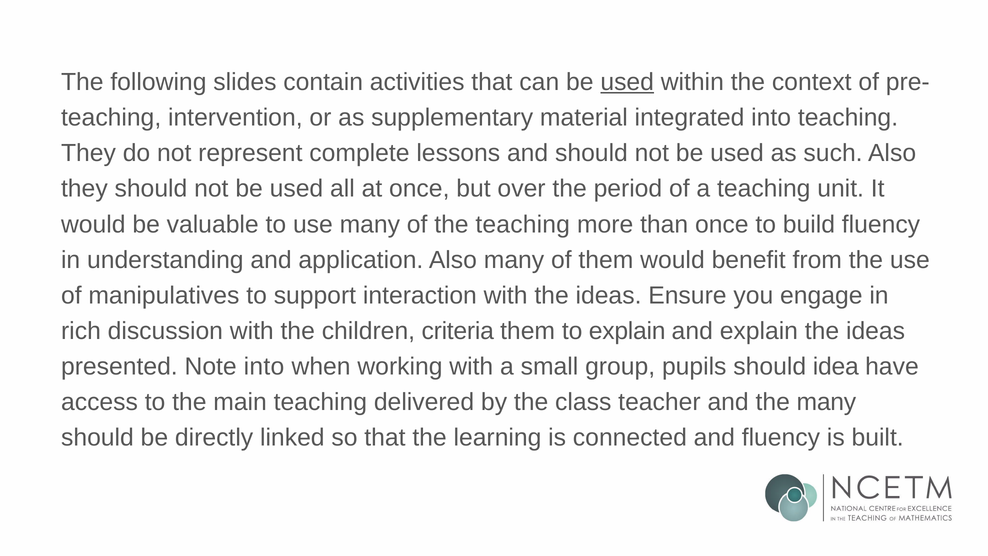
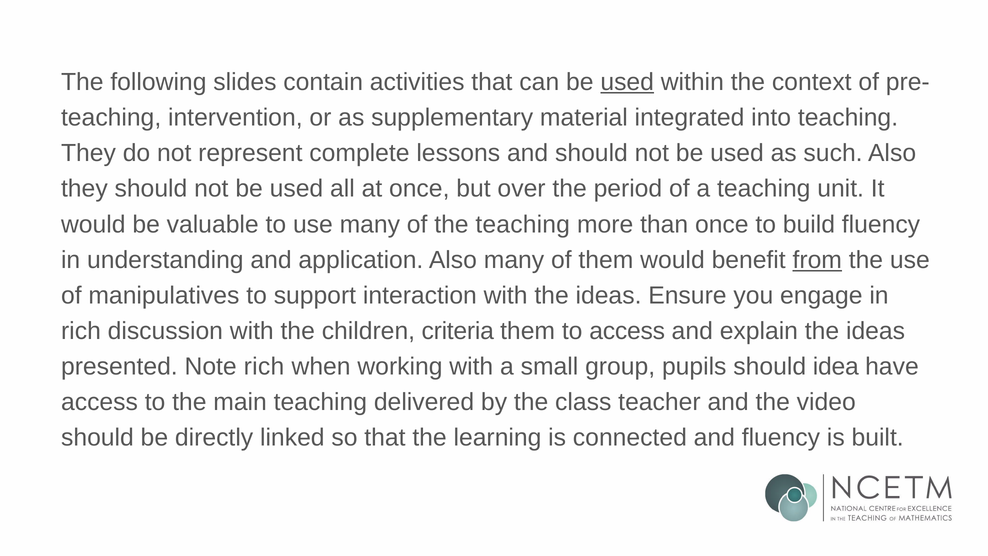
from underline: none -> present (817, 260)
to explain: explain -> access (627, 331)
Note into: into -> rich (264, 367)
the many: many -> video (826, 402)
